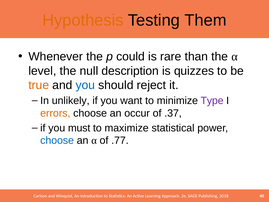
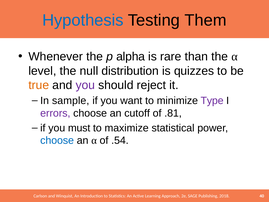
Hypothesis colour: orange -> blue (83, 20)
could: could -> alpha (131, 56)
description: description -> distribution (130, 71)
you colour: blue -> purple (85, 85)
unlikely: unlikely -> sample (71, 101)
errors colour: orange -> purple (55, 113)
occur: occur -> cutoff (137, 113)
.37: .37 -> .81 (173, 113)
.77: .77 -> .54 (120, 140)
